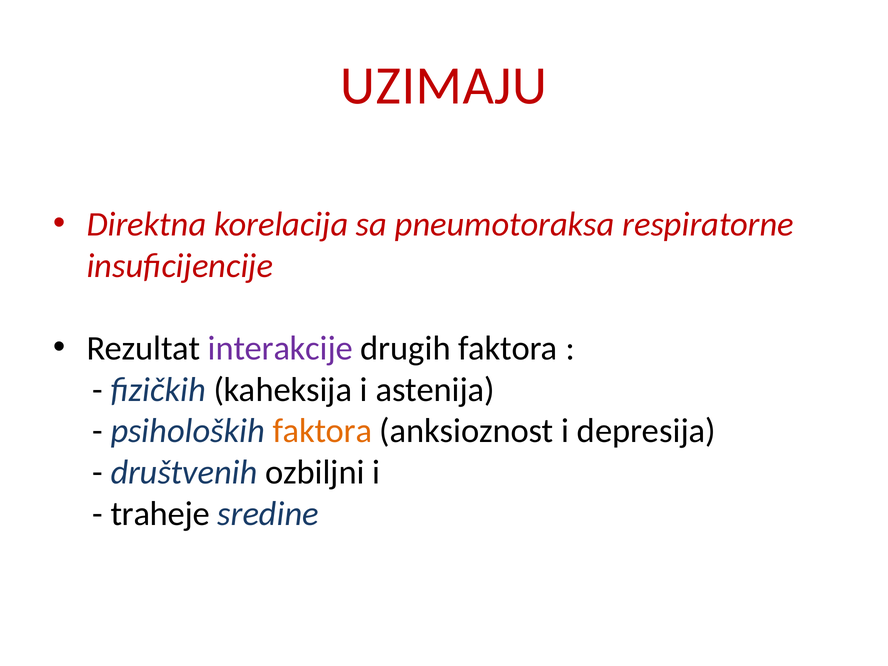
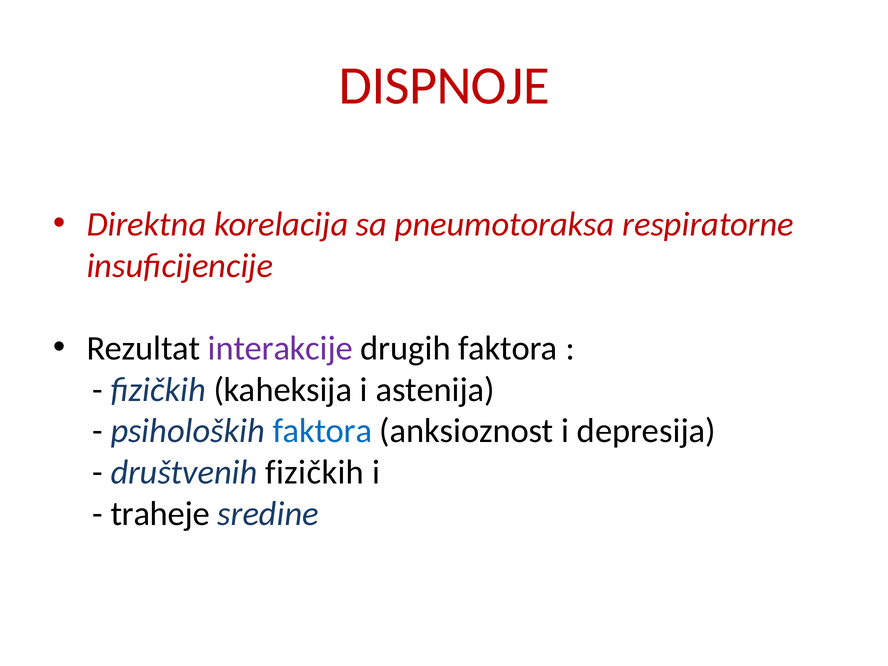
UZIMAJU: UZIMAJU -> DISPNOJE (444, 86)
faktora colour: orange -> blue (322, 431)
društvenih ozbiljni: ozbiljni -> fizičkih (315, 472)
